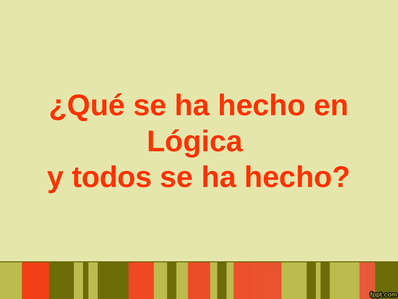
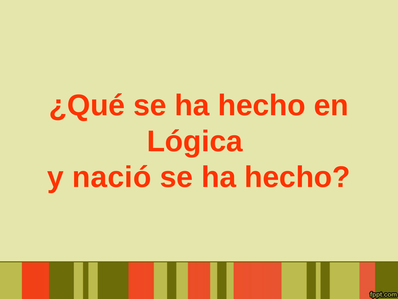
todos: todos -> nació (112, 177)
